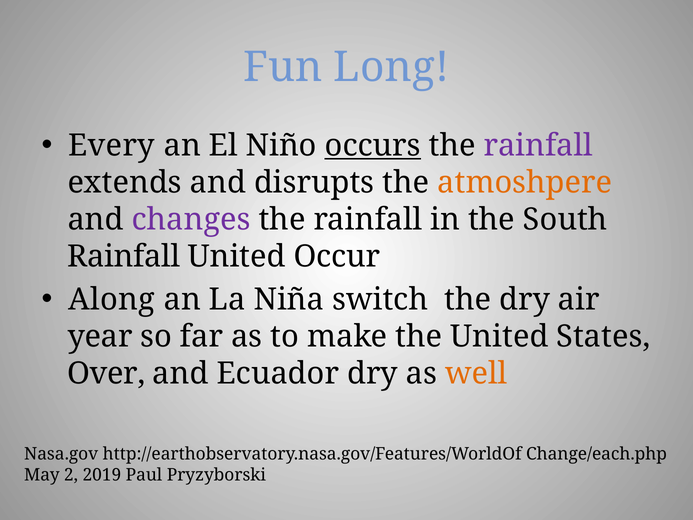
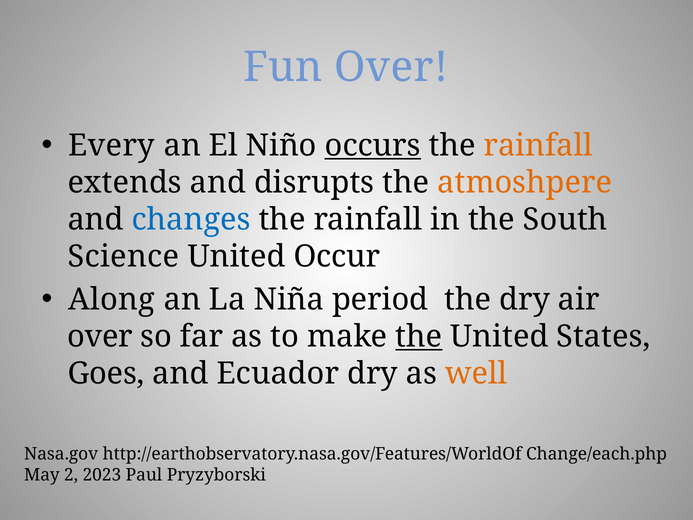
Fun Long: Long -> Over (391, 67)
rainfall colour: purple -> orange (538, 145)
changes colour: purple -> blue (191, 219)
Rainfall: Rainfall -> Science (123, 256)
switch: switch -> period (380, 299)
year: year -> over (100, 336)
the underline: none -> present (419, 336)
Over: Over -> Goes (106, 373)
2019: 2019 -> 2023 (102, 475)
